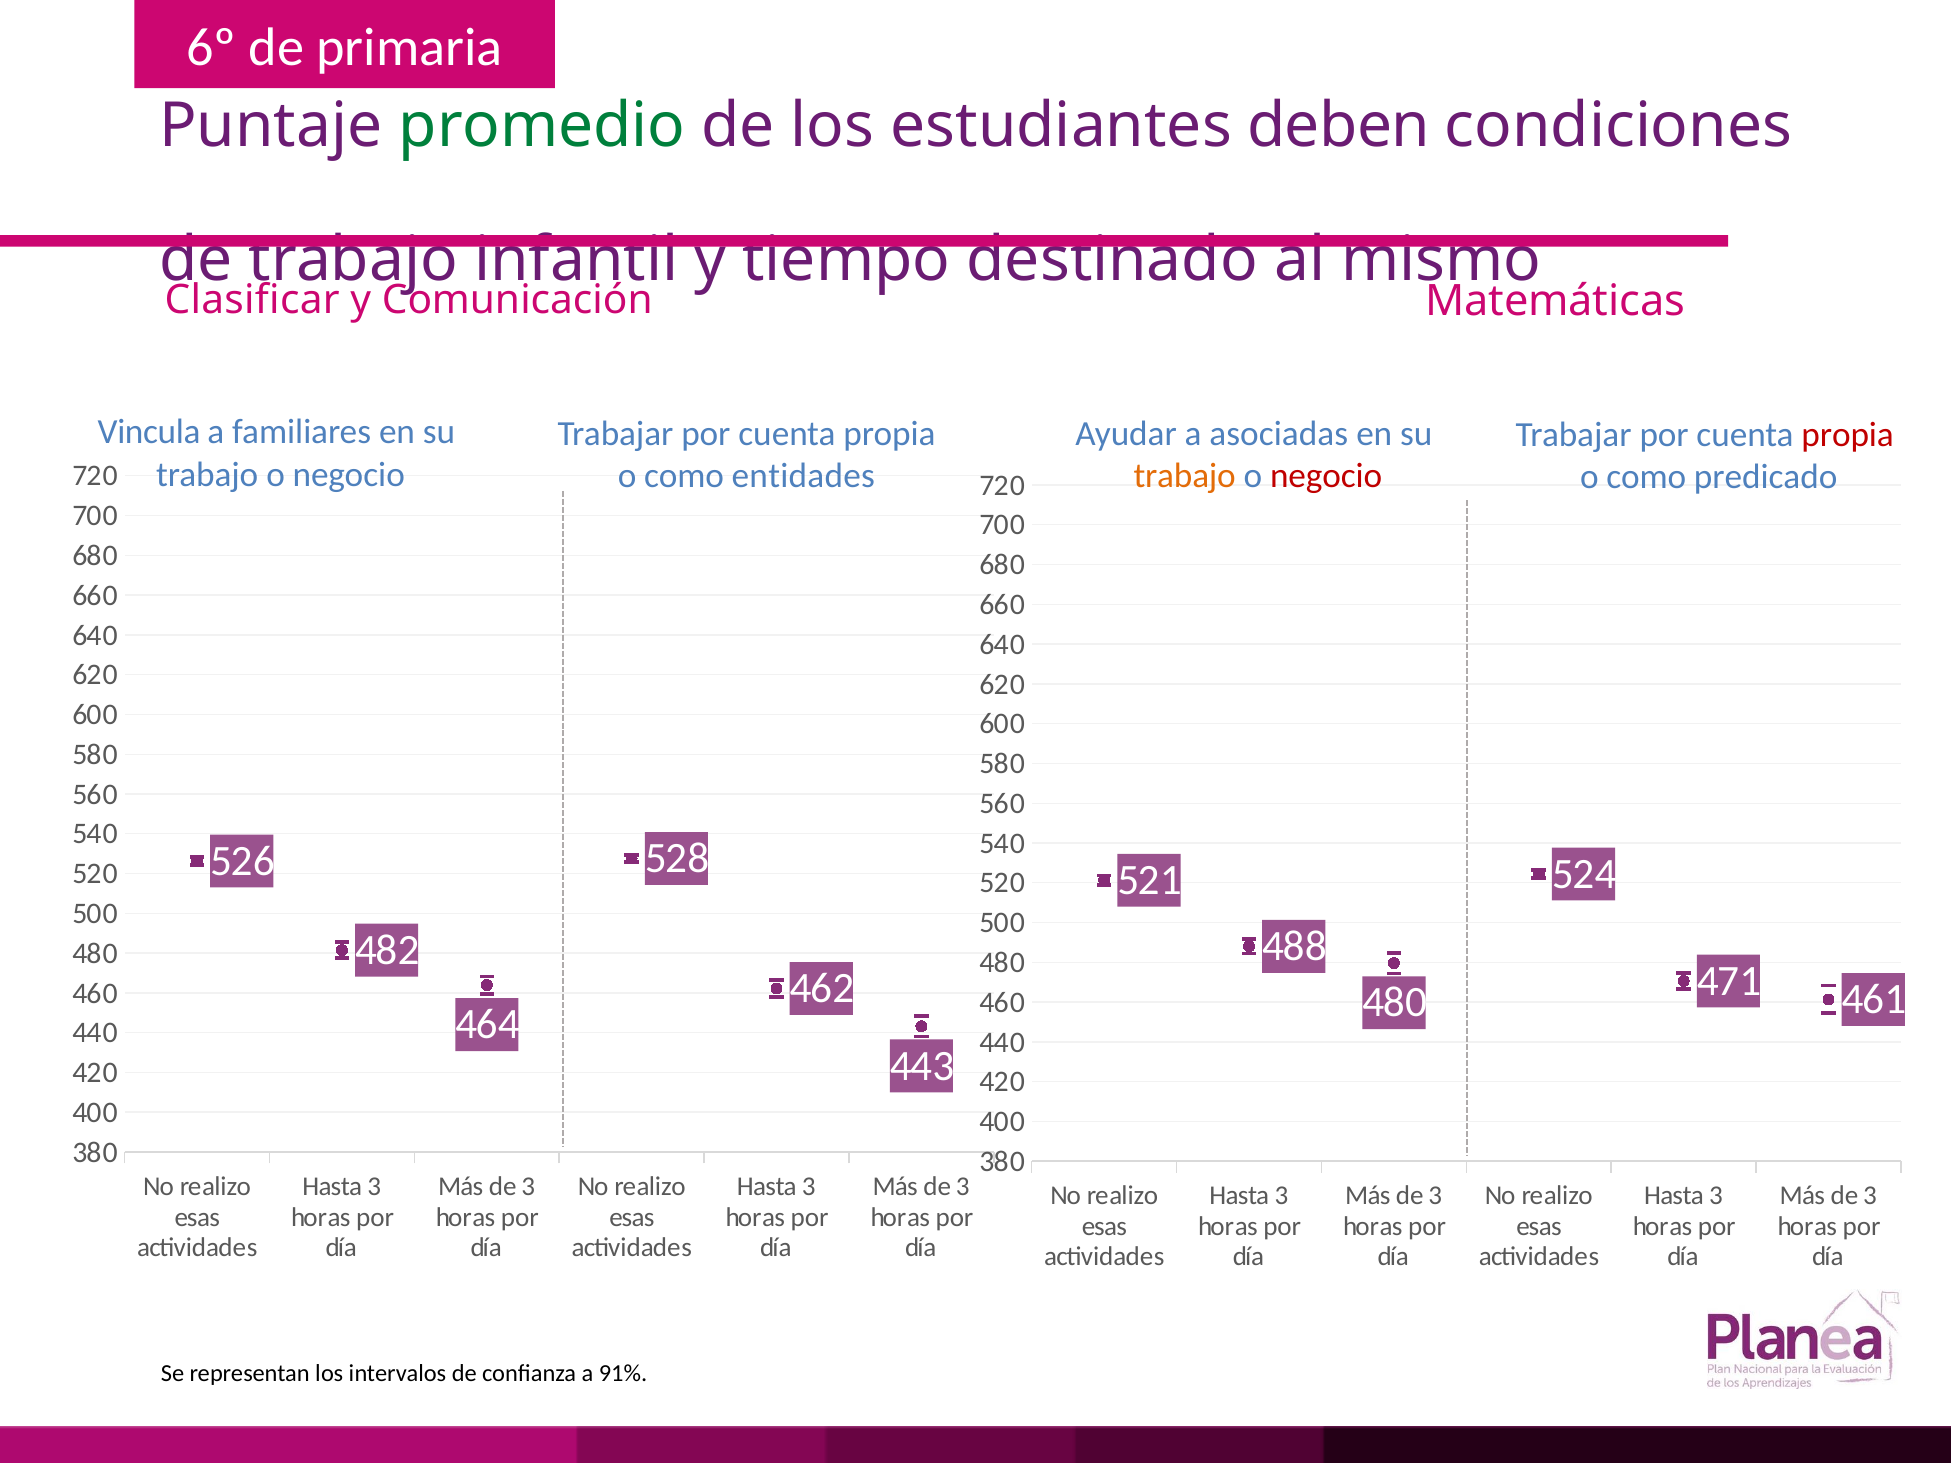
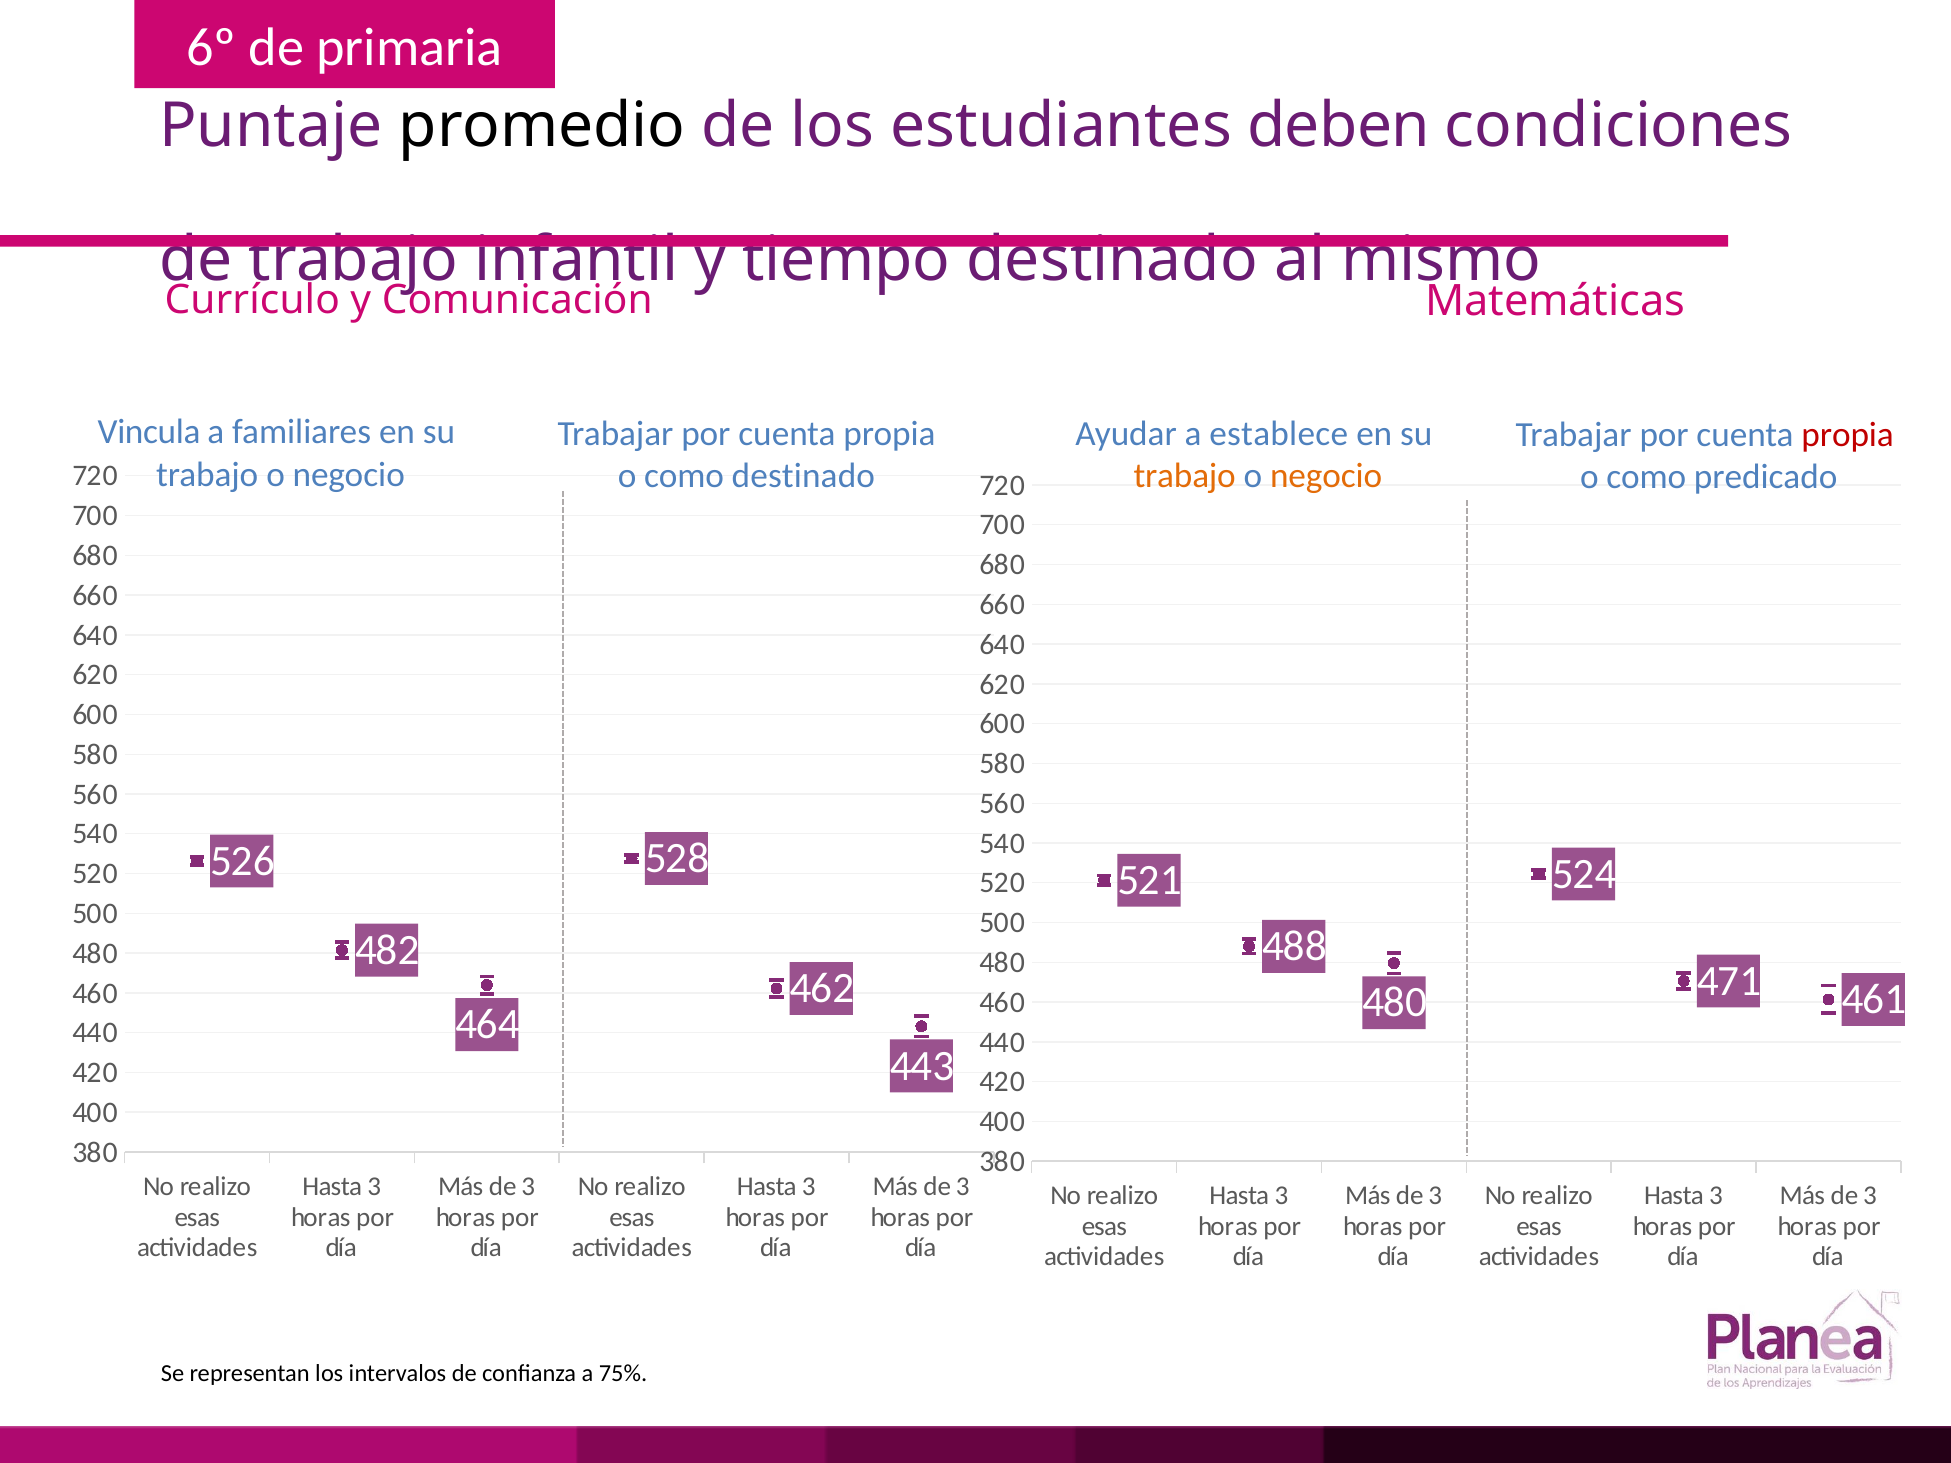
promedio colour: green -> black (542, 126)
Clasificar: Clasificar -> Currículo (252, 300)
asociadas: asociadas -> establece (1279, 434)
como entidades: entidades -> destinado (803, 476)
negocio colour: red -> orange (1326, 476)
91%: 91% -> 75% (623, 1374)
